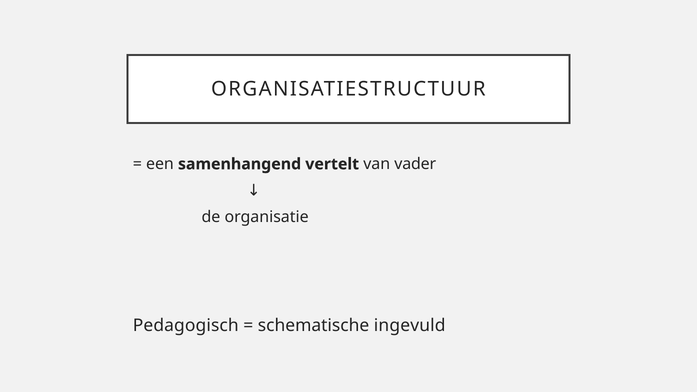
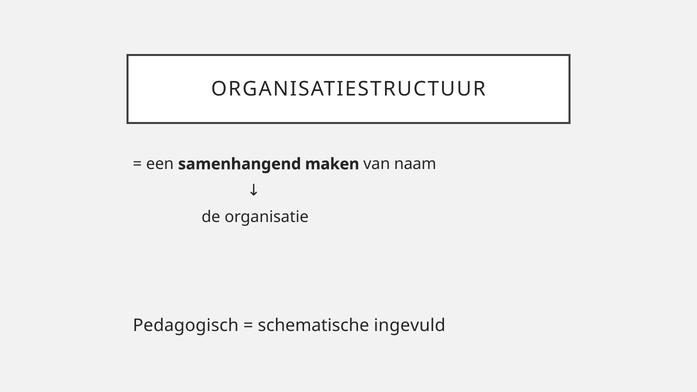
vertelt: vertelt -> maken (332, 164)
vader: vader -> naam (415, 164)
